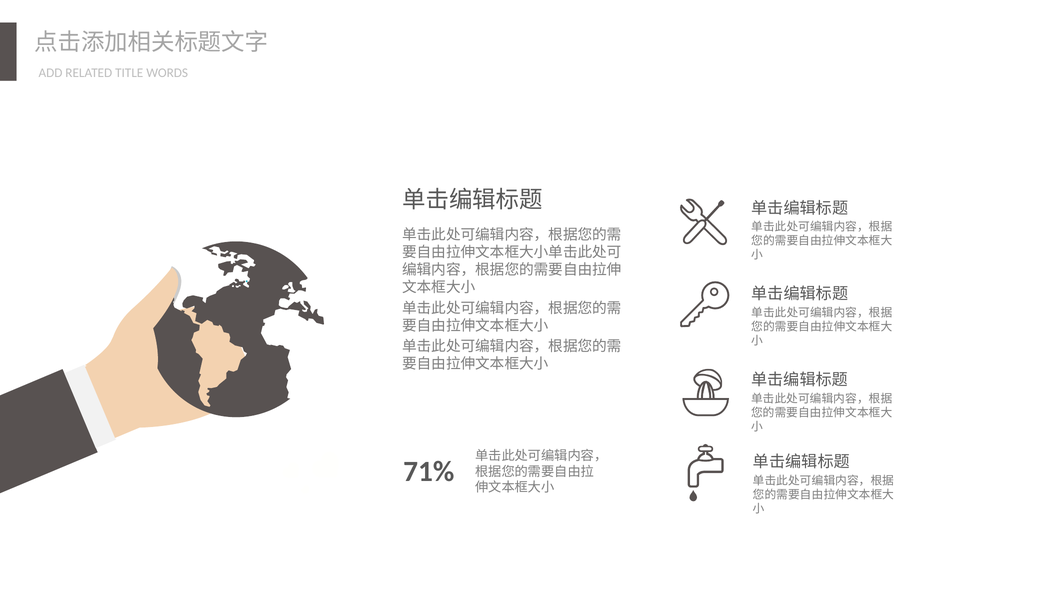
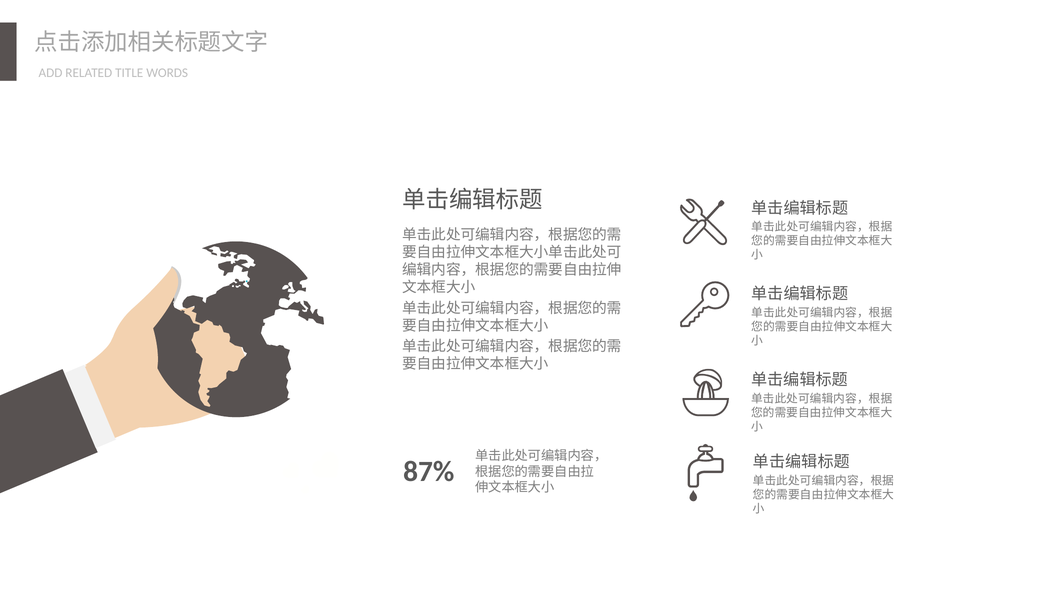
71%: 71% -> 87% (429, 472)
